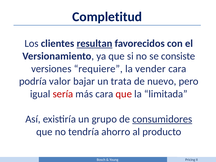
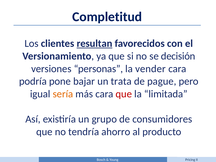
consiste: consiste -> decisión (178, 56)
requiere: requiere -> personas (98, 69)
valor: valor -> pone (60, 81)
nuevo: nuevo -> pague (162, 81)
sería colour: red -> orange (63, 94)
consumidores underline: present -> none (162, 119)
